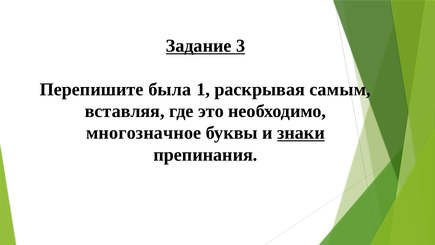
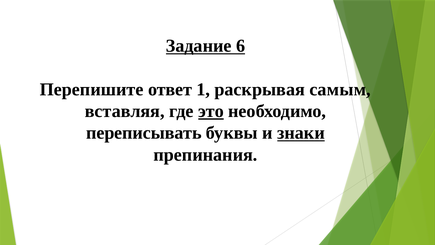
3: 3 -> 6 (241, 46)
была: была -> ответ (170, 89)
это underline: none -> present (211, 111)
многозначное: многозначное -> переписывать (144, 133)
